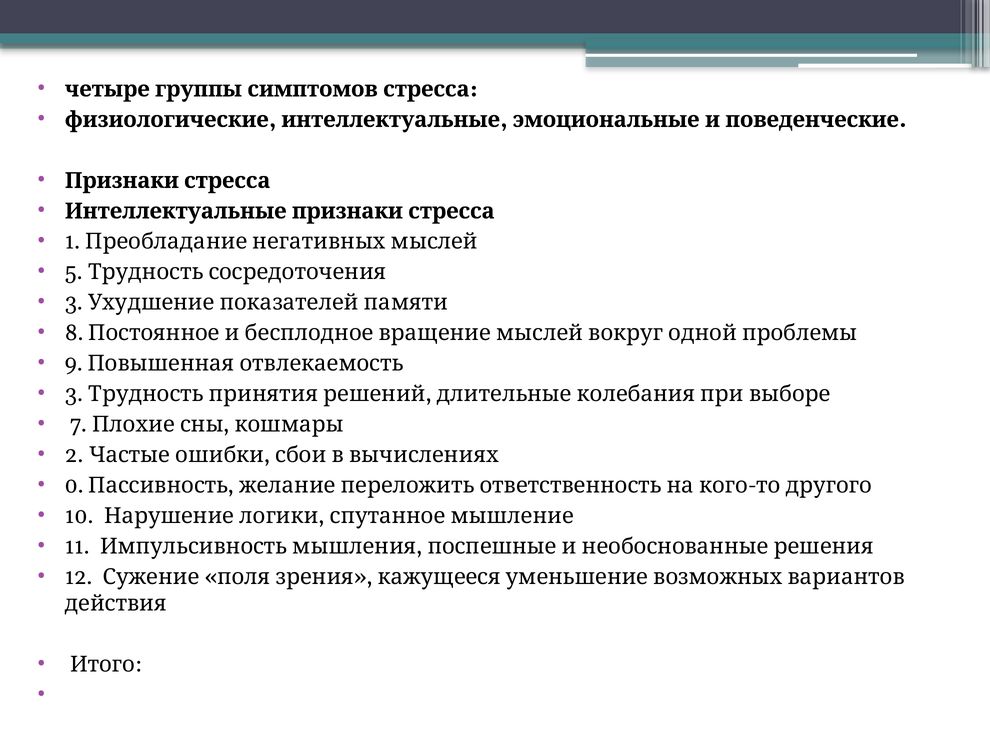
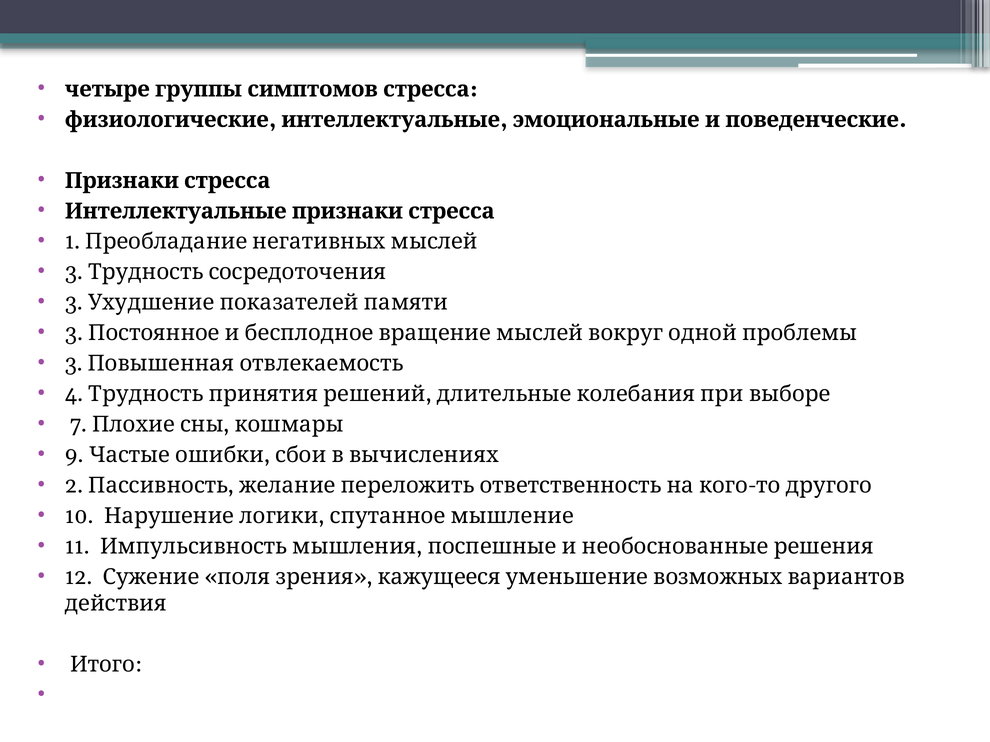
5: 5 -> 3 (74, 272)
8: 8 -> 3 (74, 333)
9: 9 -> 3 (74, 364)
3: 3 -> 4 (74, 394)
2: 2 -> 9 (74, 455)
0: 0 -> 2 (74, 486)
